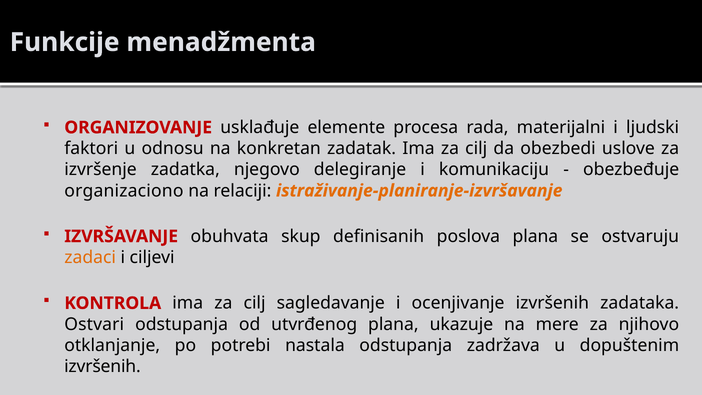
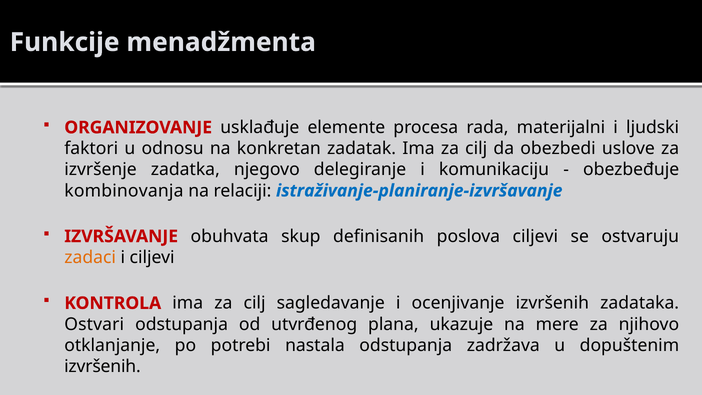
organizaciono: organizaciono -> kombinovanja (124, 191)
istraživanje-planiranje-izvršavanje colour: orange -> blue (419, 191)
poslova plana: plana -> ciljevi (535, 236)
